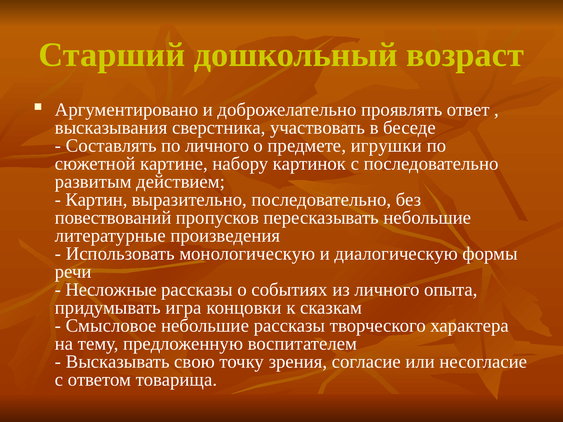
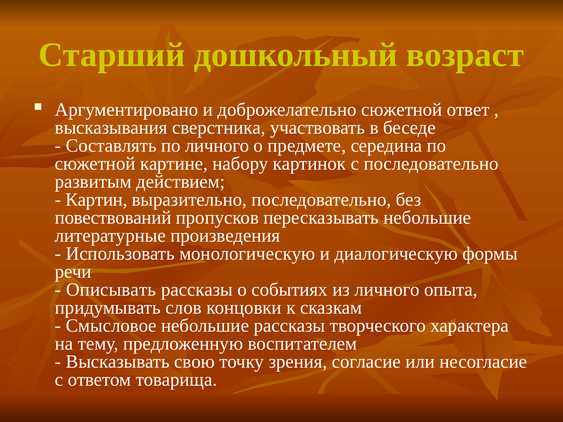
доброжелательно проявлять: проявлять -> сюжетной (402, 110)
игрушки: игрушки -> середина (386, 146)
Несложные: Несложные -> Описывать (111, 290)
игра: игра -> слов (184, 308)
